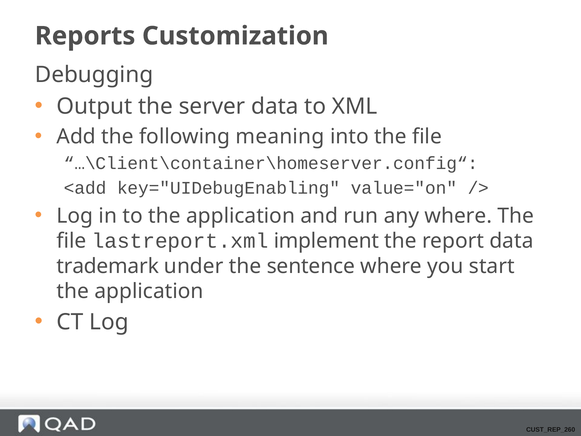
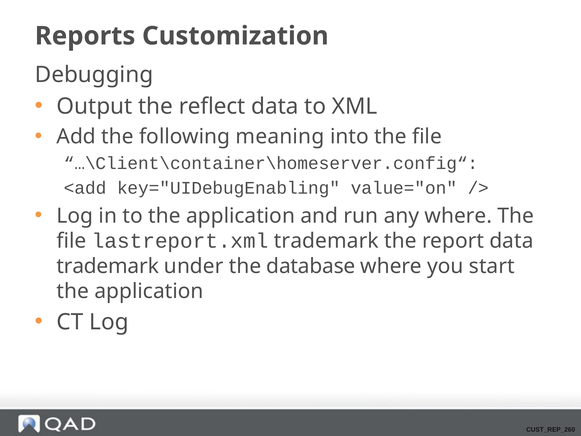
server: server -> reflect (212, 106)
lastreport.xml implement: implement -> trademark (326, 241)
sentence: sentence -> database (311, 266)
